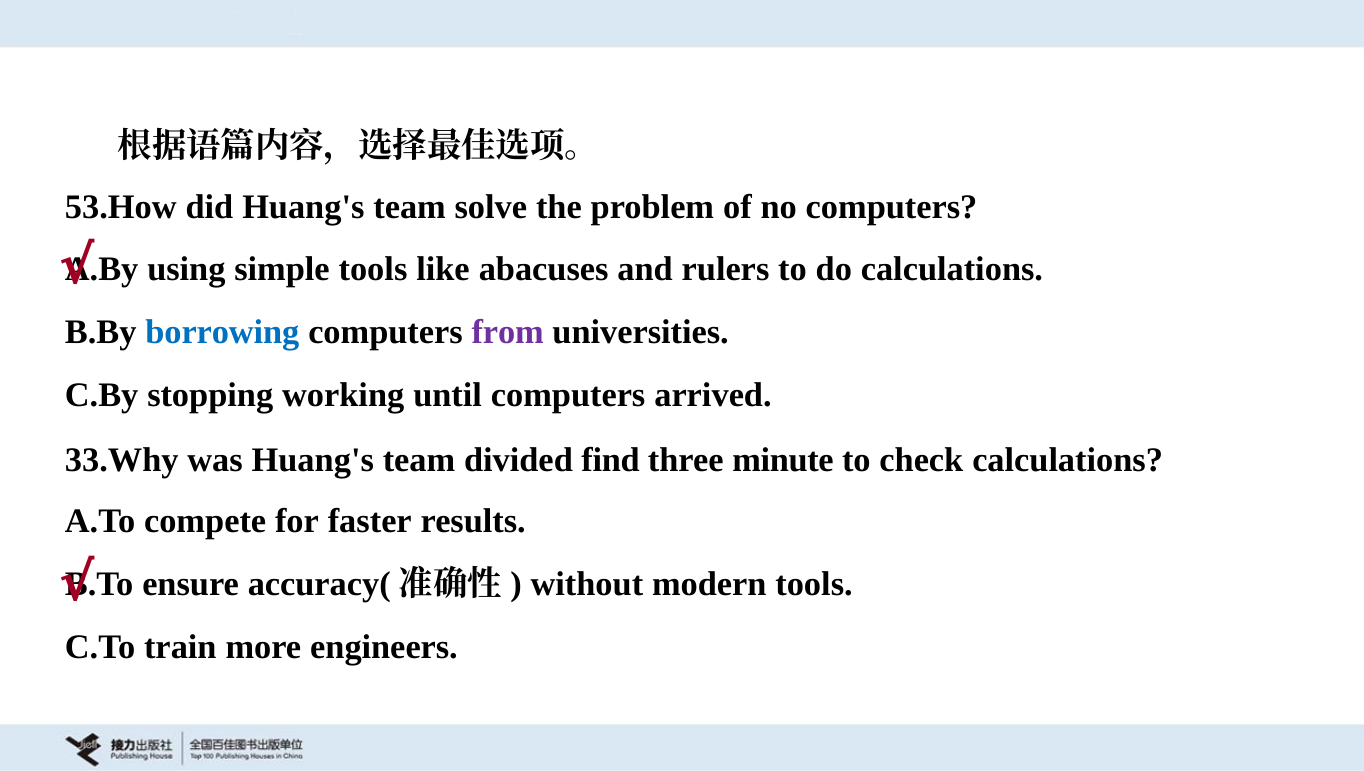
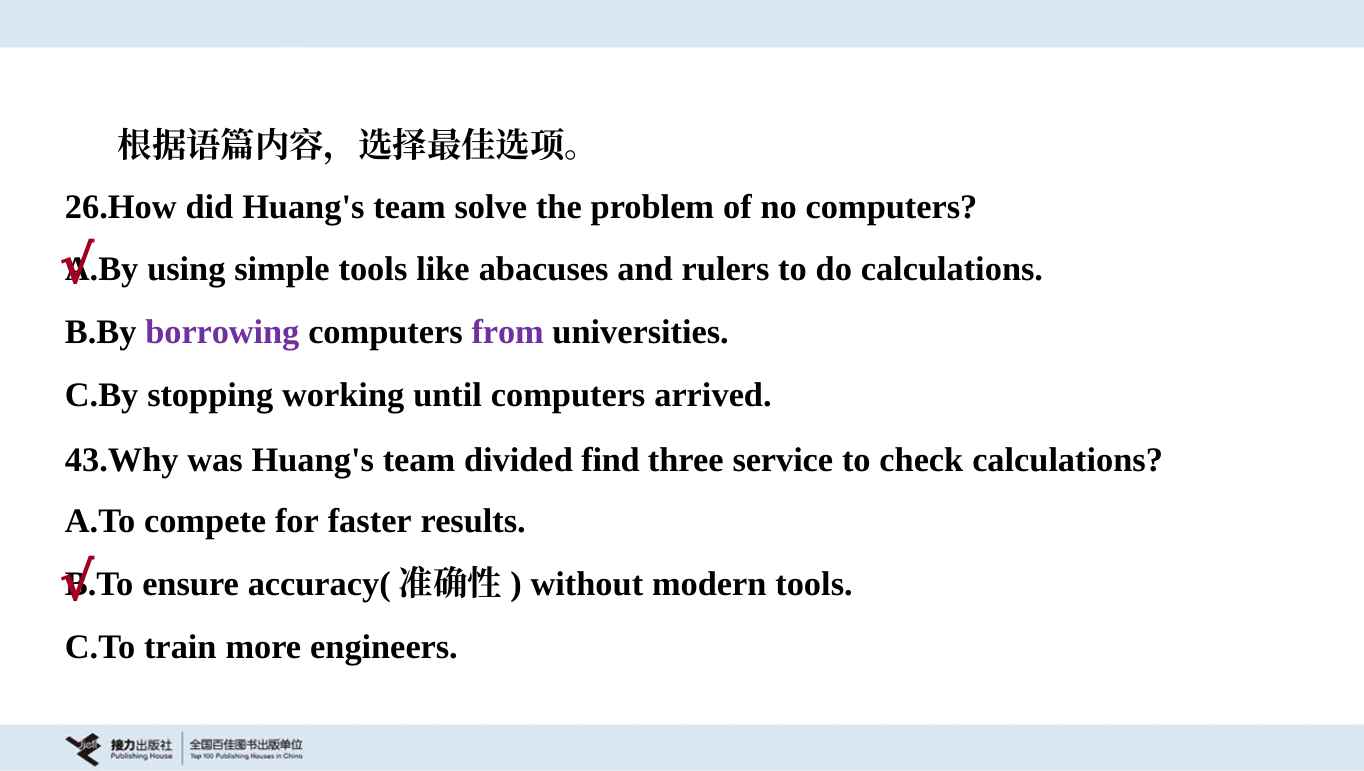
53.How: 53.How -> 26.How (121, 207)
borrowing colour: blue -> purple (222, 332)
33.Why: 33.Why -> 43.Why (122, 461)
minute: minute -> service (783, 461)
